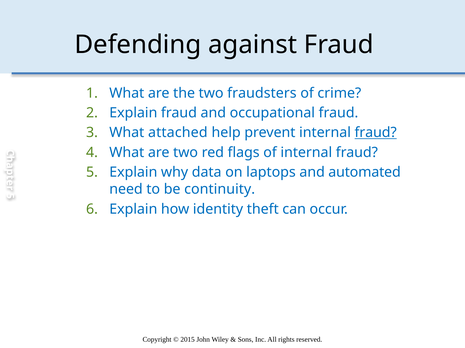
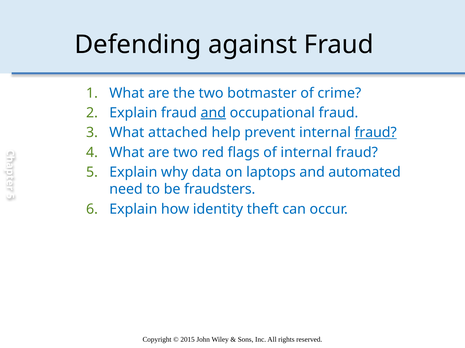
fraudsters: fraudsters -> botmaster (262, 93)
and underline: none -> present (213, 113)
continuity: continuity -> fraudsters (220, 190)
